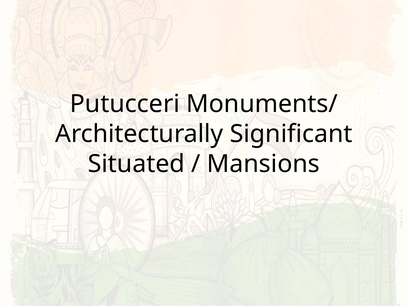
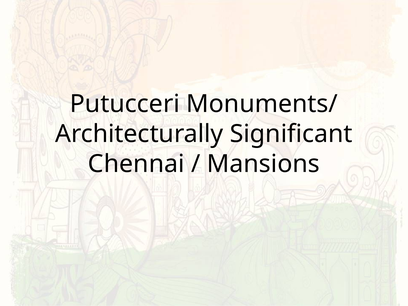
Situated: Situated -> Chennai (136, 164)
